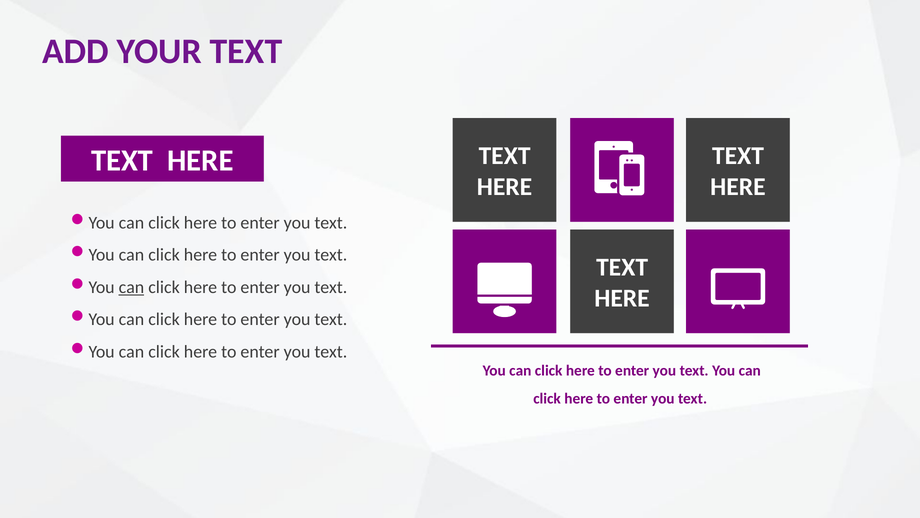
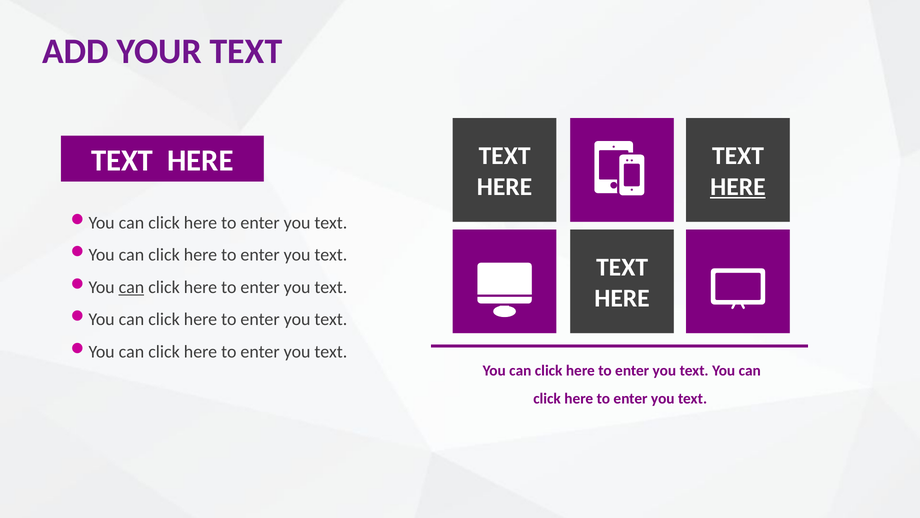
HERE underline: none -> present (738, 187)
